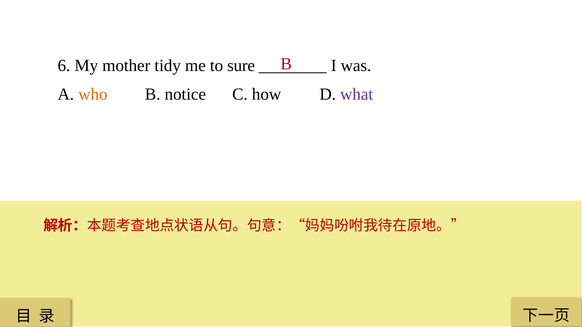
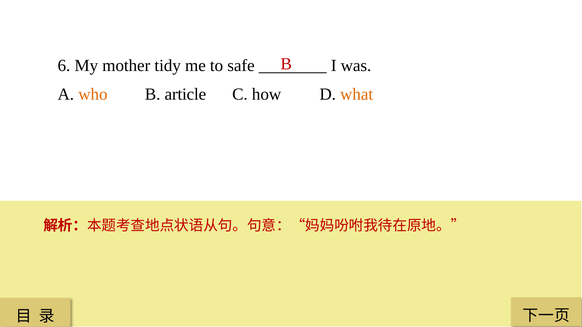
sure: sure -> safe (241, 66)
notice: notice -> article (185, 94)
what colour: purple -> orange (357, 94)
